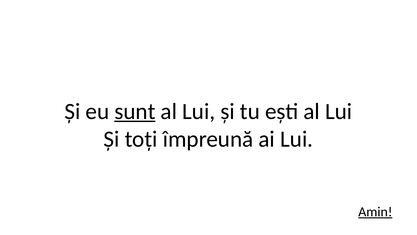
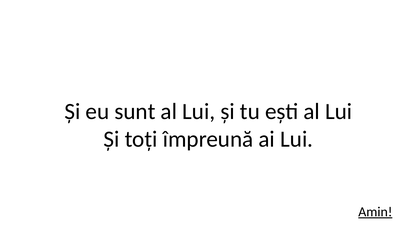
sunt underline: present -> none (135, 111)
